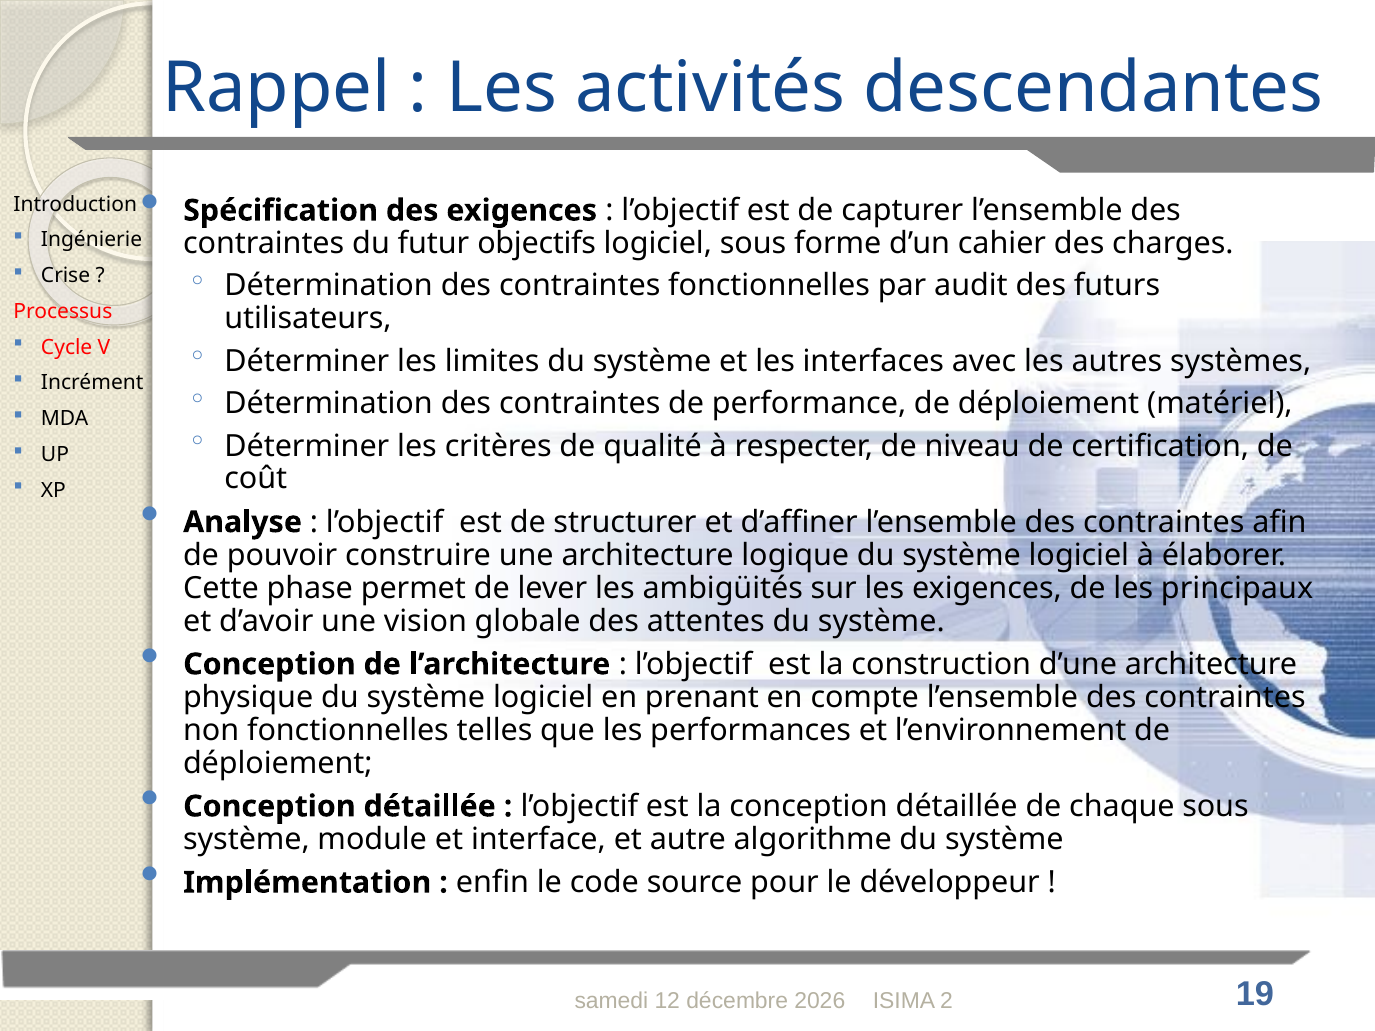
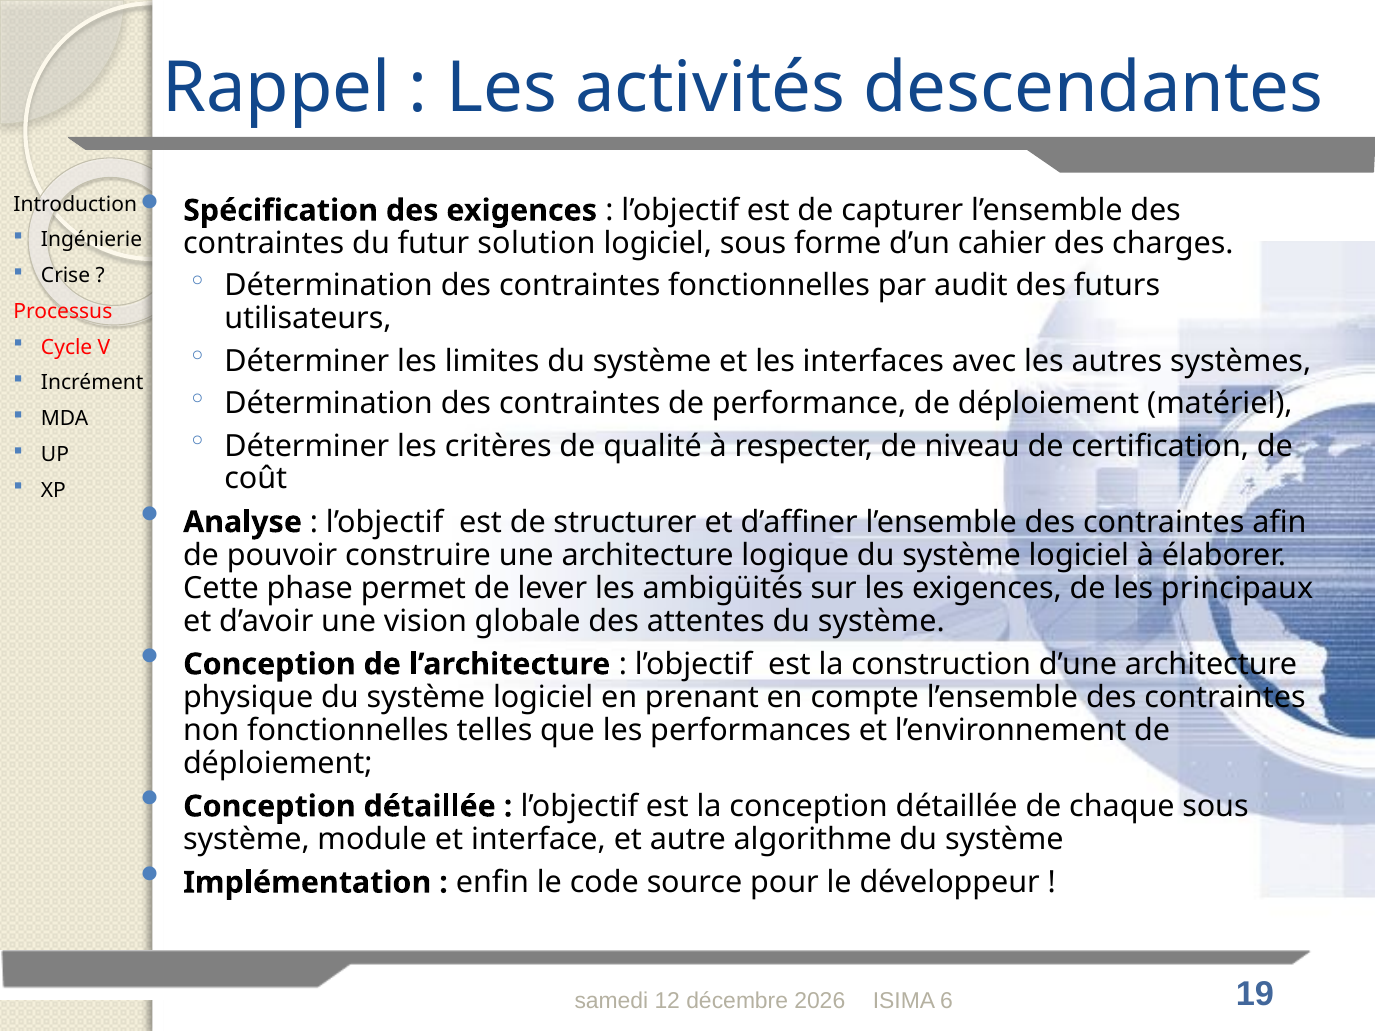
objectifs: objectifs -> solution (536, 244)
2: 2 -> 6 (947, 1001)
